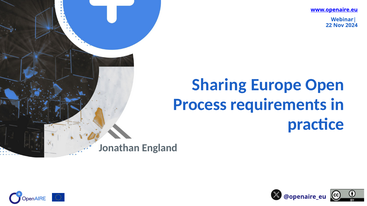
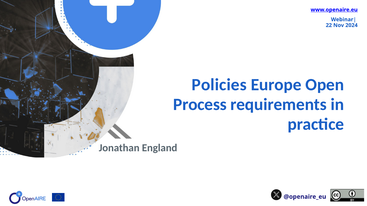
Sharing: Sharing -> Policies (219, 85)
